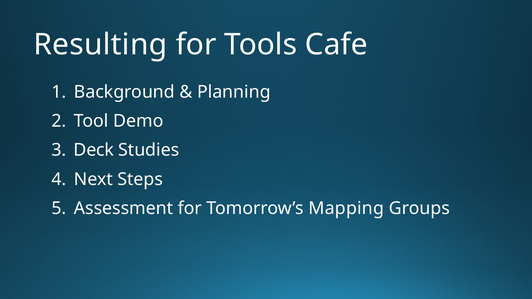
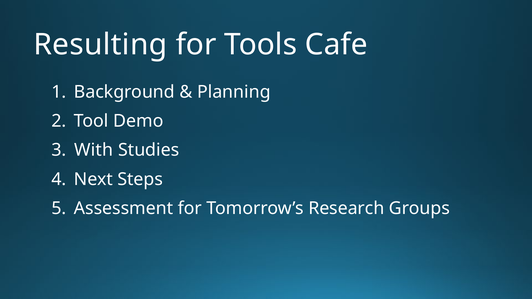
Deck: Deck -> With (94, 150)
Mapping: Mapping -> Research (346, 209)
